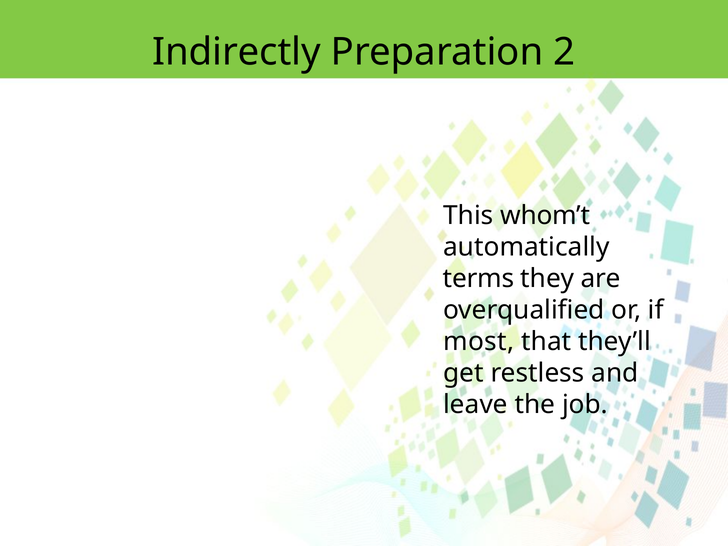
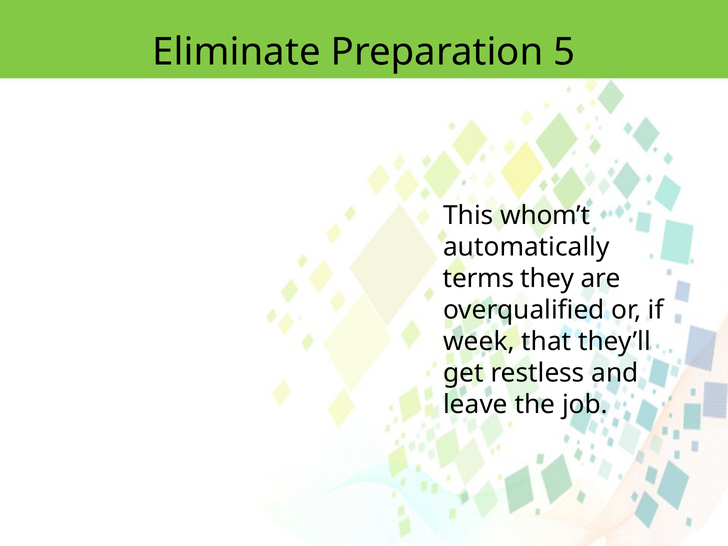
Indirectly: Indirectly -> Eliminate (236, 52)
2: 2 -> 5 (564, 52)
most: most -> week (479, 342)
